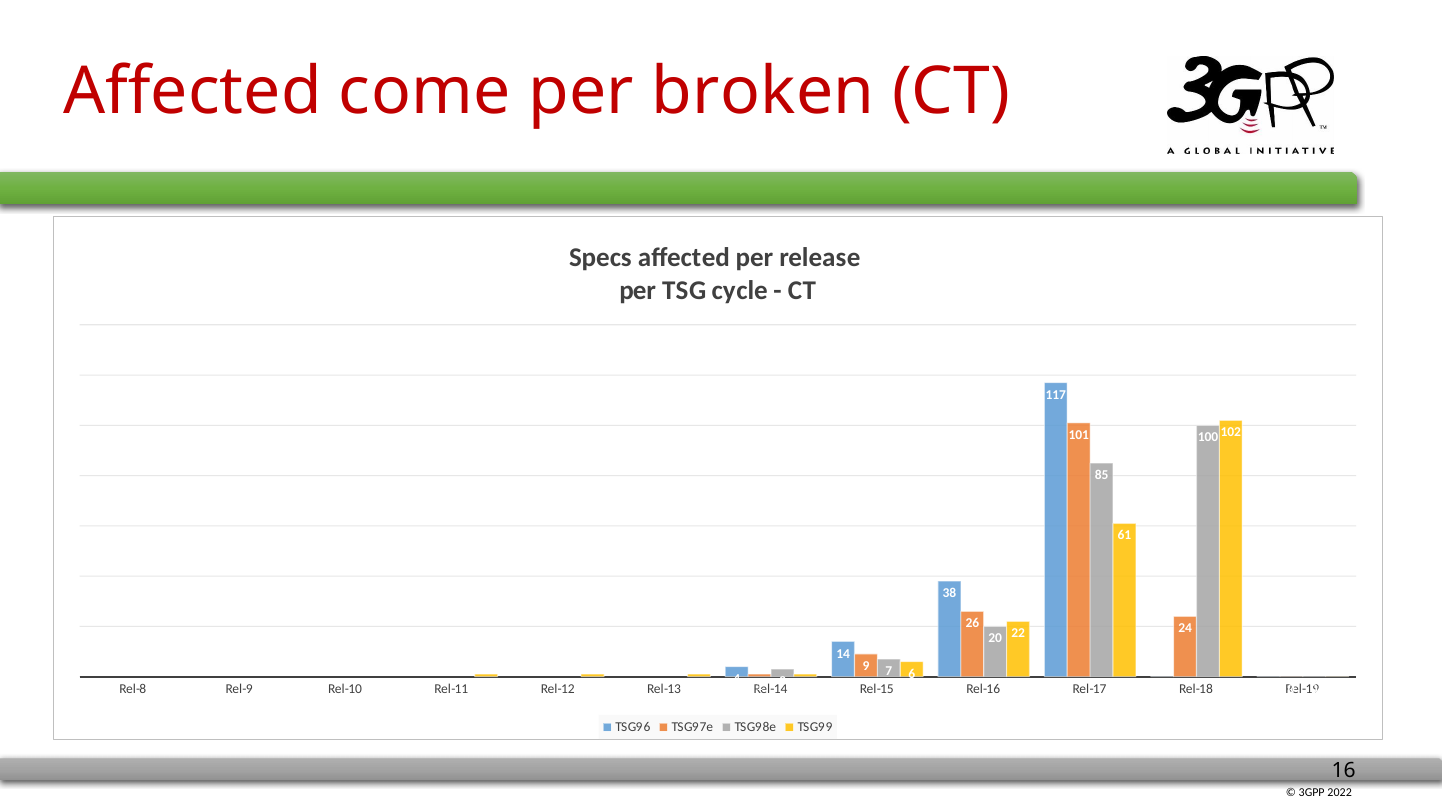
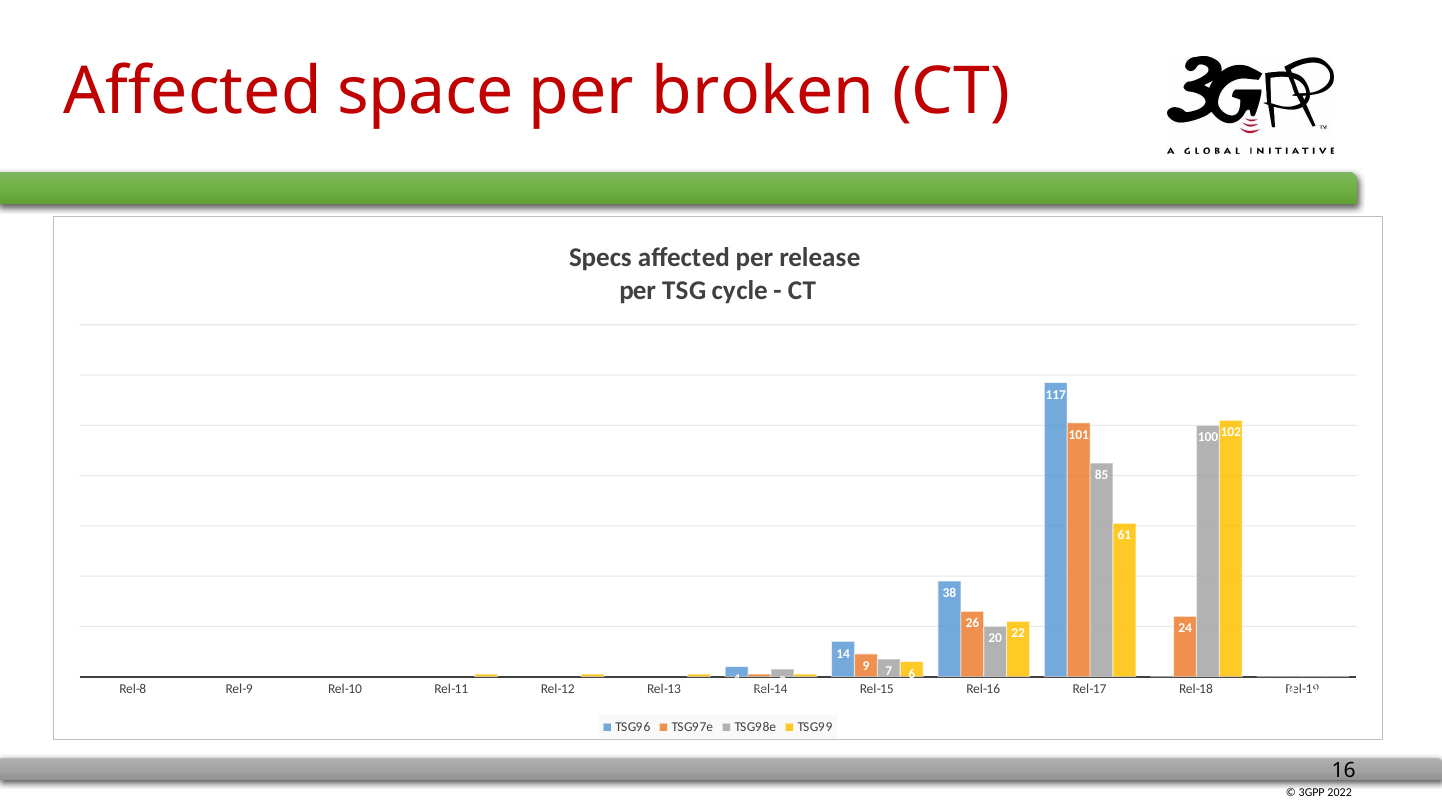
come: come -> space (426, 91)
